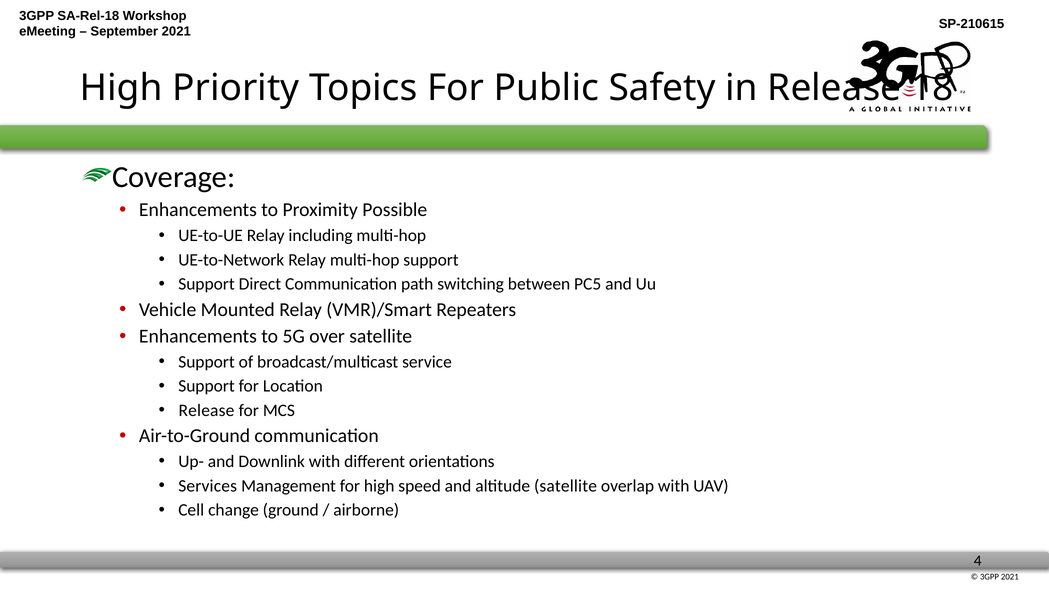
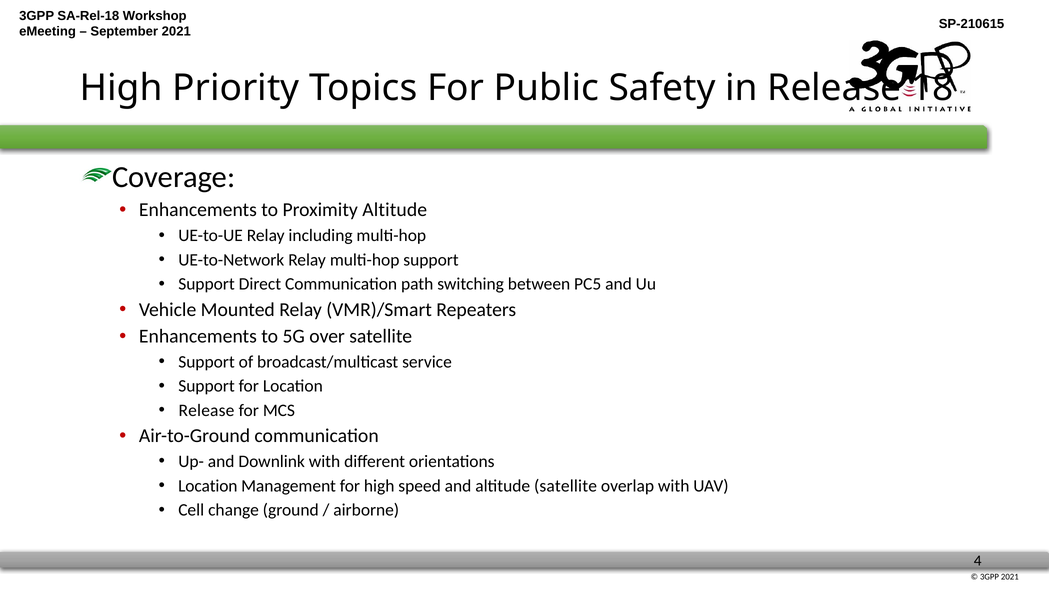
Proximity Possible: Possible -> Altitude (395, 210)
Services: Services -> Location (208, 486)
